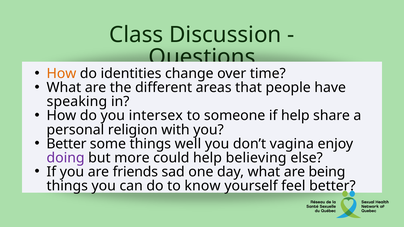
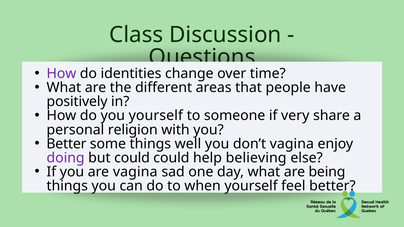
How colour: orange -> purple (61, 74)
speaking: speaking -> positively (77, 102)
you intersex: intersex -> yourself (156, 116)
if help: help -> very (295, 116)
but more: more -> could (132, 158)
are friends: friends -> vagina (135, 172)
know: know -> when (203, 186)
